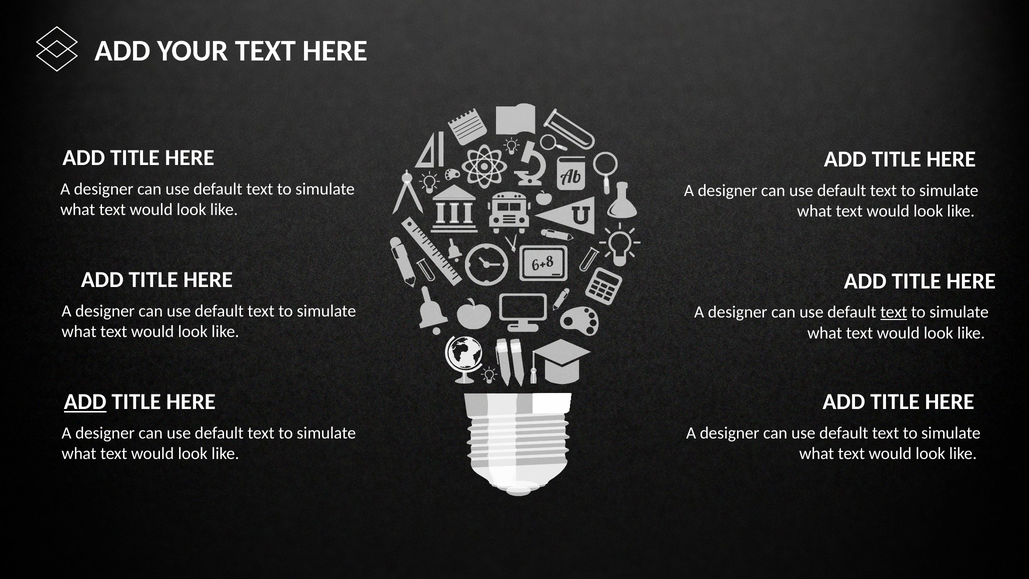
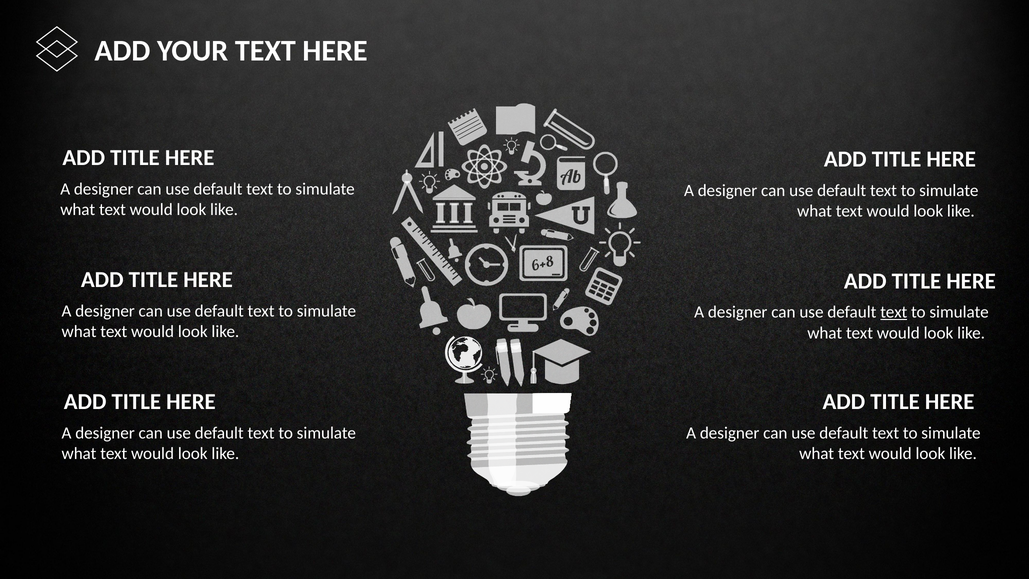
ADD underline: present -> none (85, 402)
